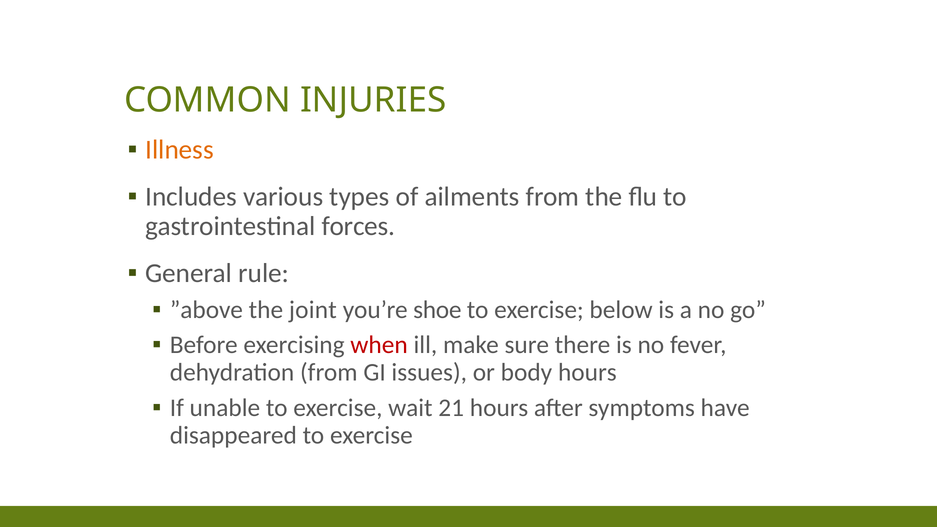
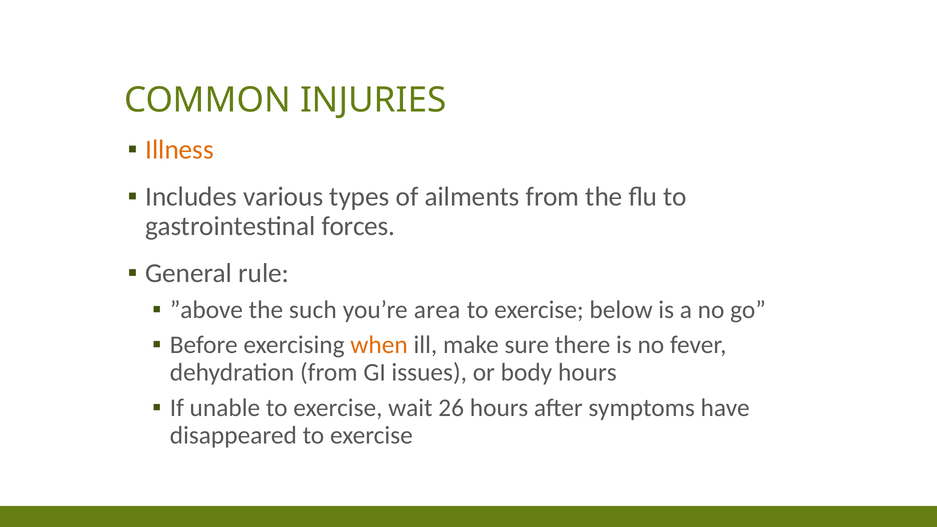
joint: joint -> such (313, 310)
shoe: shoe -> area (437, 310)
when colour: red -> orange (379, 345)
21: 21 -> 26 (451, 408)
